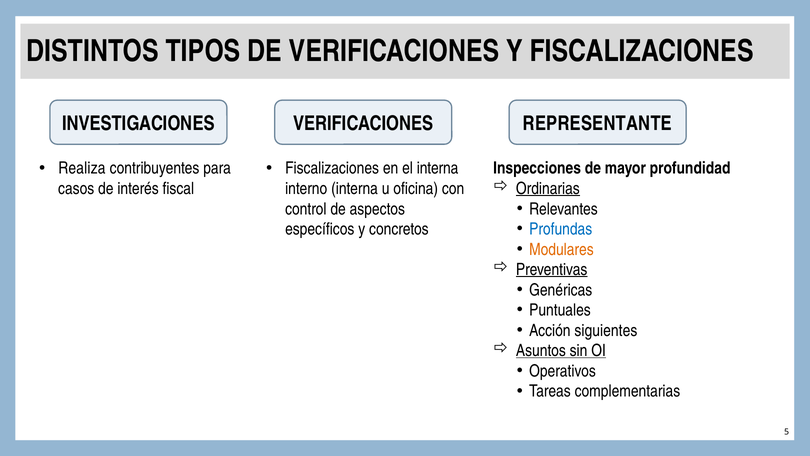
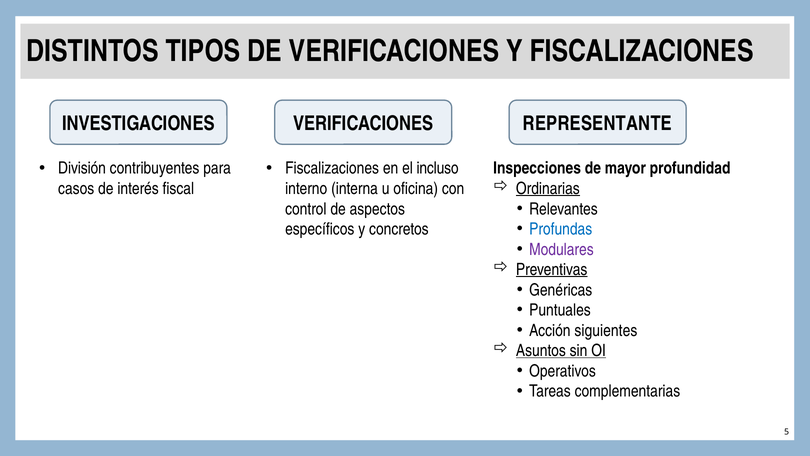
Realiza: Realiza -> División (82, 168)
el interna: interna -> incluso (438, 168)
Modulares colour: orange -> purple (561, 249)
